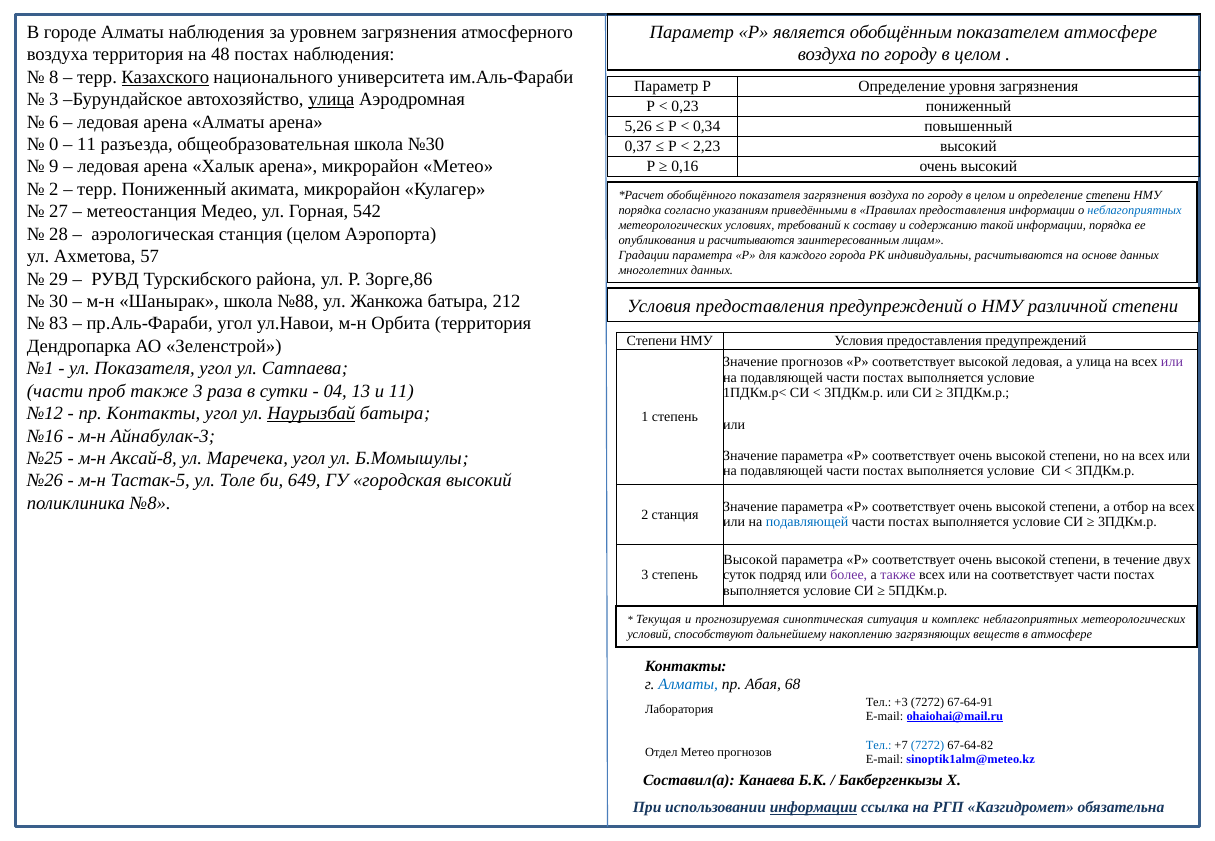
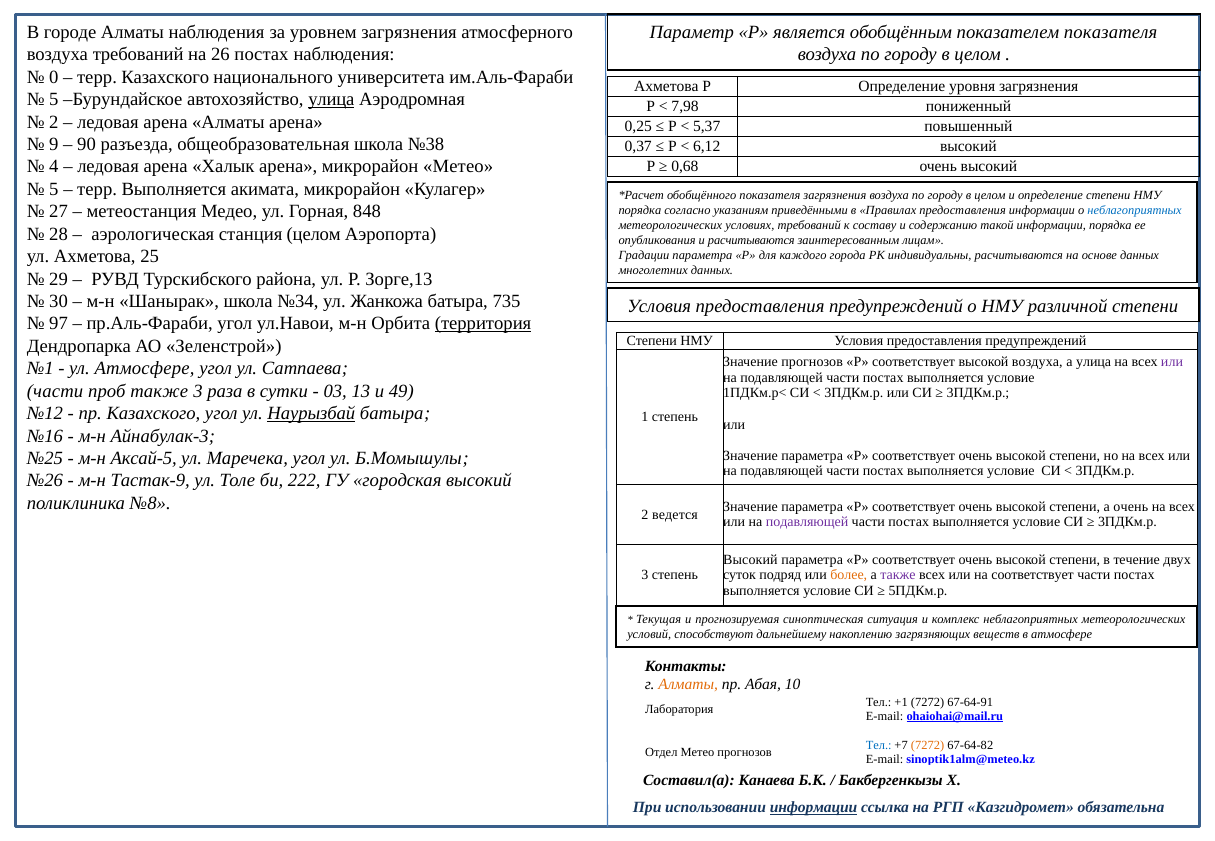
показателем атмосфере: атмосфере -> показателя (1111, 32)
воздуха территория: территория -> требований (138, 55)
48: 48 -> 26 (220, 55)
8: 8 -> 0 (54, 77)
Казахского underline: present -> none (165, 77)
Параметр: Параметр -> Ахметова (666, 86)
3: 3 -> 5 (54, 99)
0,23: 0,23 -> 7,98 (685, 106)
6: 6 -> 2 (54, 122)
5,26: 5,26 -> 0,25 (638, 126)
0,34: 0,34 -> 5,37 (707, 126)
0: 0 -> 9 (54, 144)
11: 11 -> 90 (87, 144)
№30: №30 -> №38 (426, 144)
2,23: 2,23 -> 6,12 (707, 146)
9: 9 -> 4 (54, 167)
0,16: 0,16 -> 0,68 (685, 166)
2: 2 -> 5 (54, 189)
терр Пониженный: Пониженный -> Выполняется (174, 189)
степени underline: present -> none (1108, 196)
542: 542 -> 848 (367, 212)
57: 57 -> 25 (150, 257)
Зорге,86: Зорге,86 -> Зорге,13 (399, 279)
№88: №88 -> №34 (298, 301)
212: 212 -> 735 (507, 301)
83: 83 -> 97 (59, 324)
территория underline: none -> present (483, 324)
высокой ледовая: ледовая -> воздуха (1037, 362)
ул Показателя: Показателя -> Атмосфере (145, 369)
04: 04 -> 03 (335, 391)
и 11: 11 -> 49 (401, 391)
пр Контакты: Контакты -> Казахского (153, 414)
Аксай-8: Аксай-8 -> Аксай-5 (144, 458)
Тастак-5: Тастак-5 -> Тастак-9 (150, 481)
649: 649 -> 222 (304, 481)
а отбор: отбор -> очень (1131, 507)
2 станция: станция -> ведется (675, 515)
подавляющей colour: blue -> purple (807, 522)
Высокой: Высокой -> Высокий (750, 560)
более colour: purple -> orange (849, 575)
Алматы colour: blue -> orange (688, 685)
68: 68 -> 10 (793, 685)
+3: +3 -> +1 (901, 702)
7272 colour: blue -> orange (928, 746)
